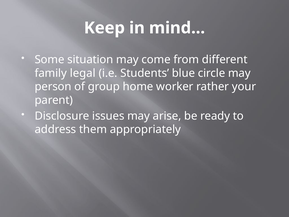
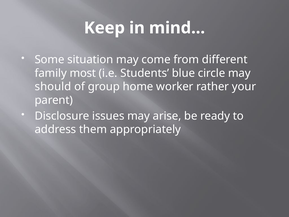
legal: legal -> most (83, 73)
person: person -> should (53, 87)
